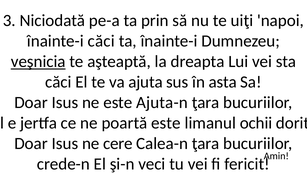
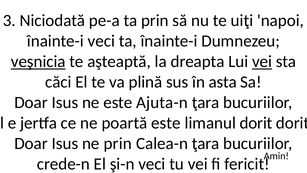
înainte-i căci: căci -> veci (101, 41)
vei underline: none -> present (262, 61)
ajuta: ajuta -> plină (145, 82)
limanul ochii: ochii -> dorit (256, 123)
ne cere: cere -> prin (118, 143)
